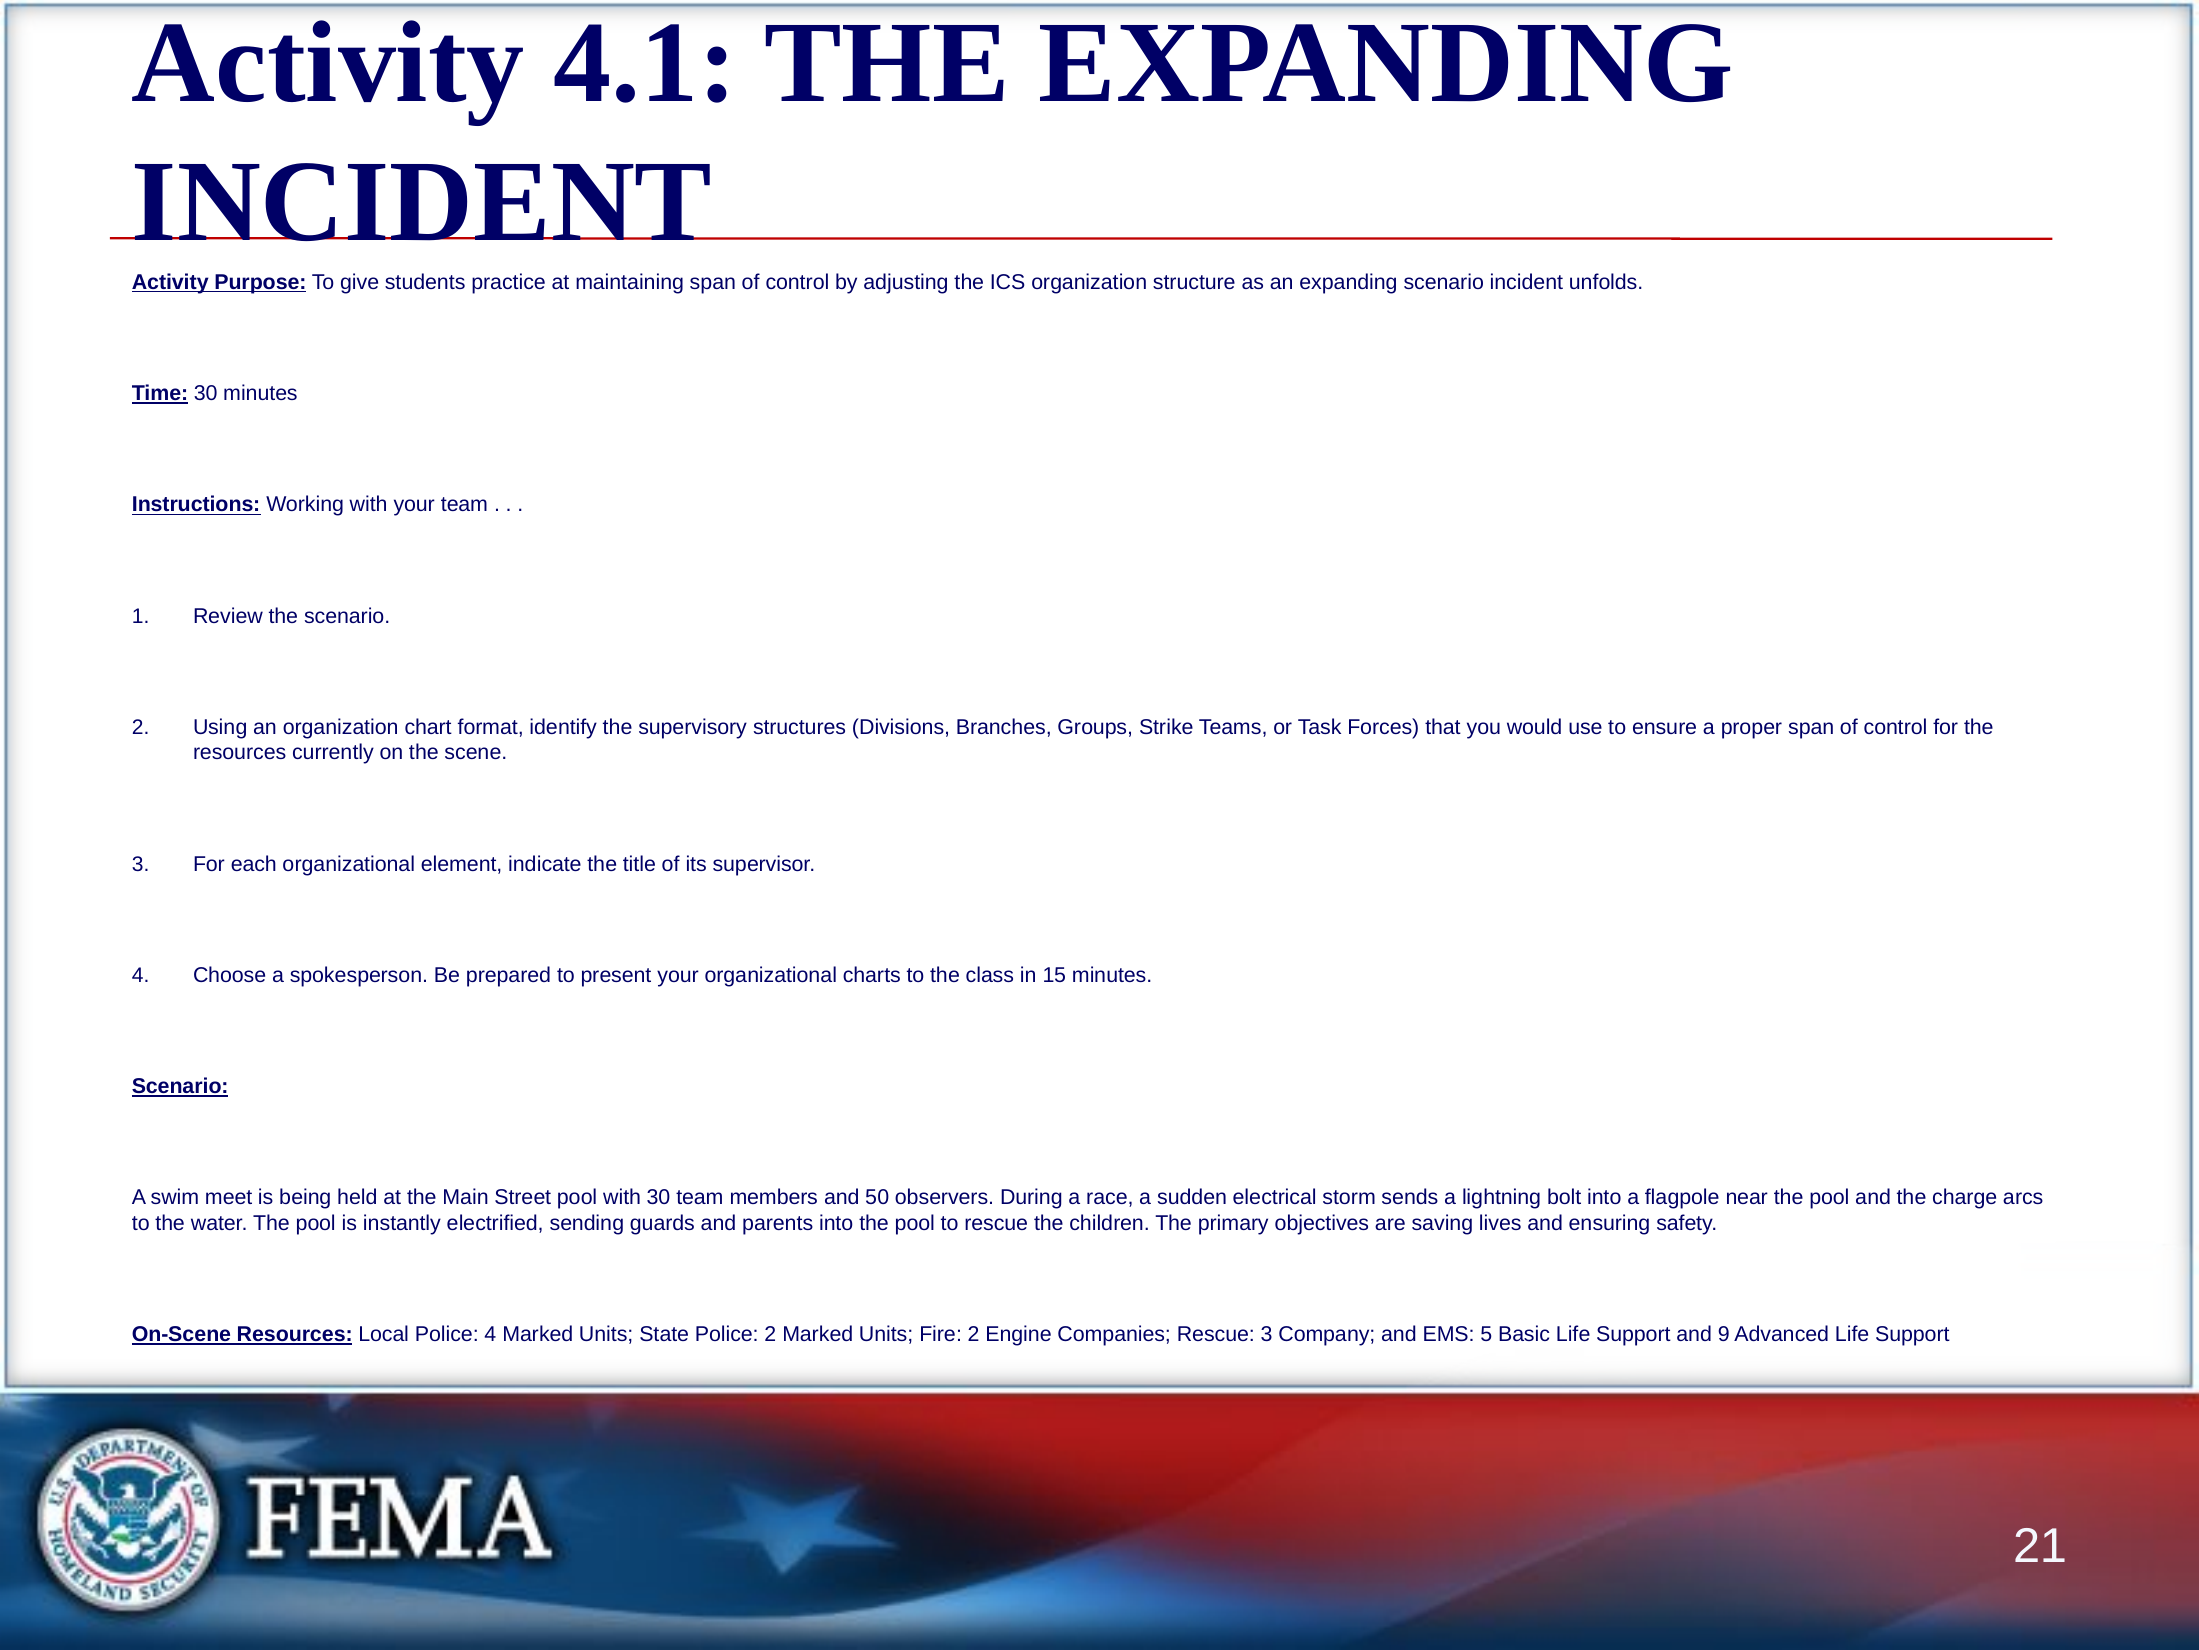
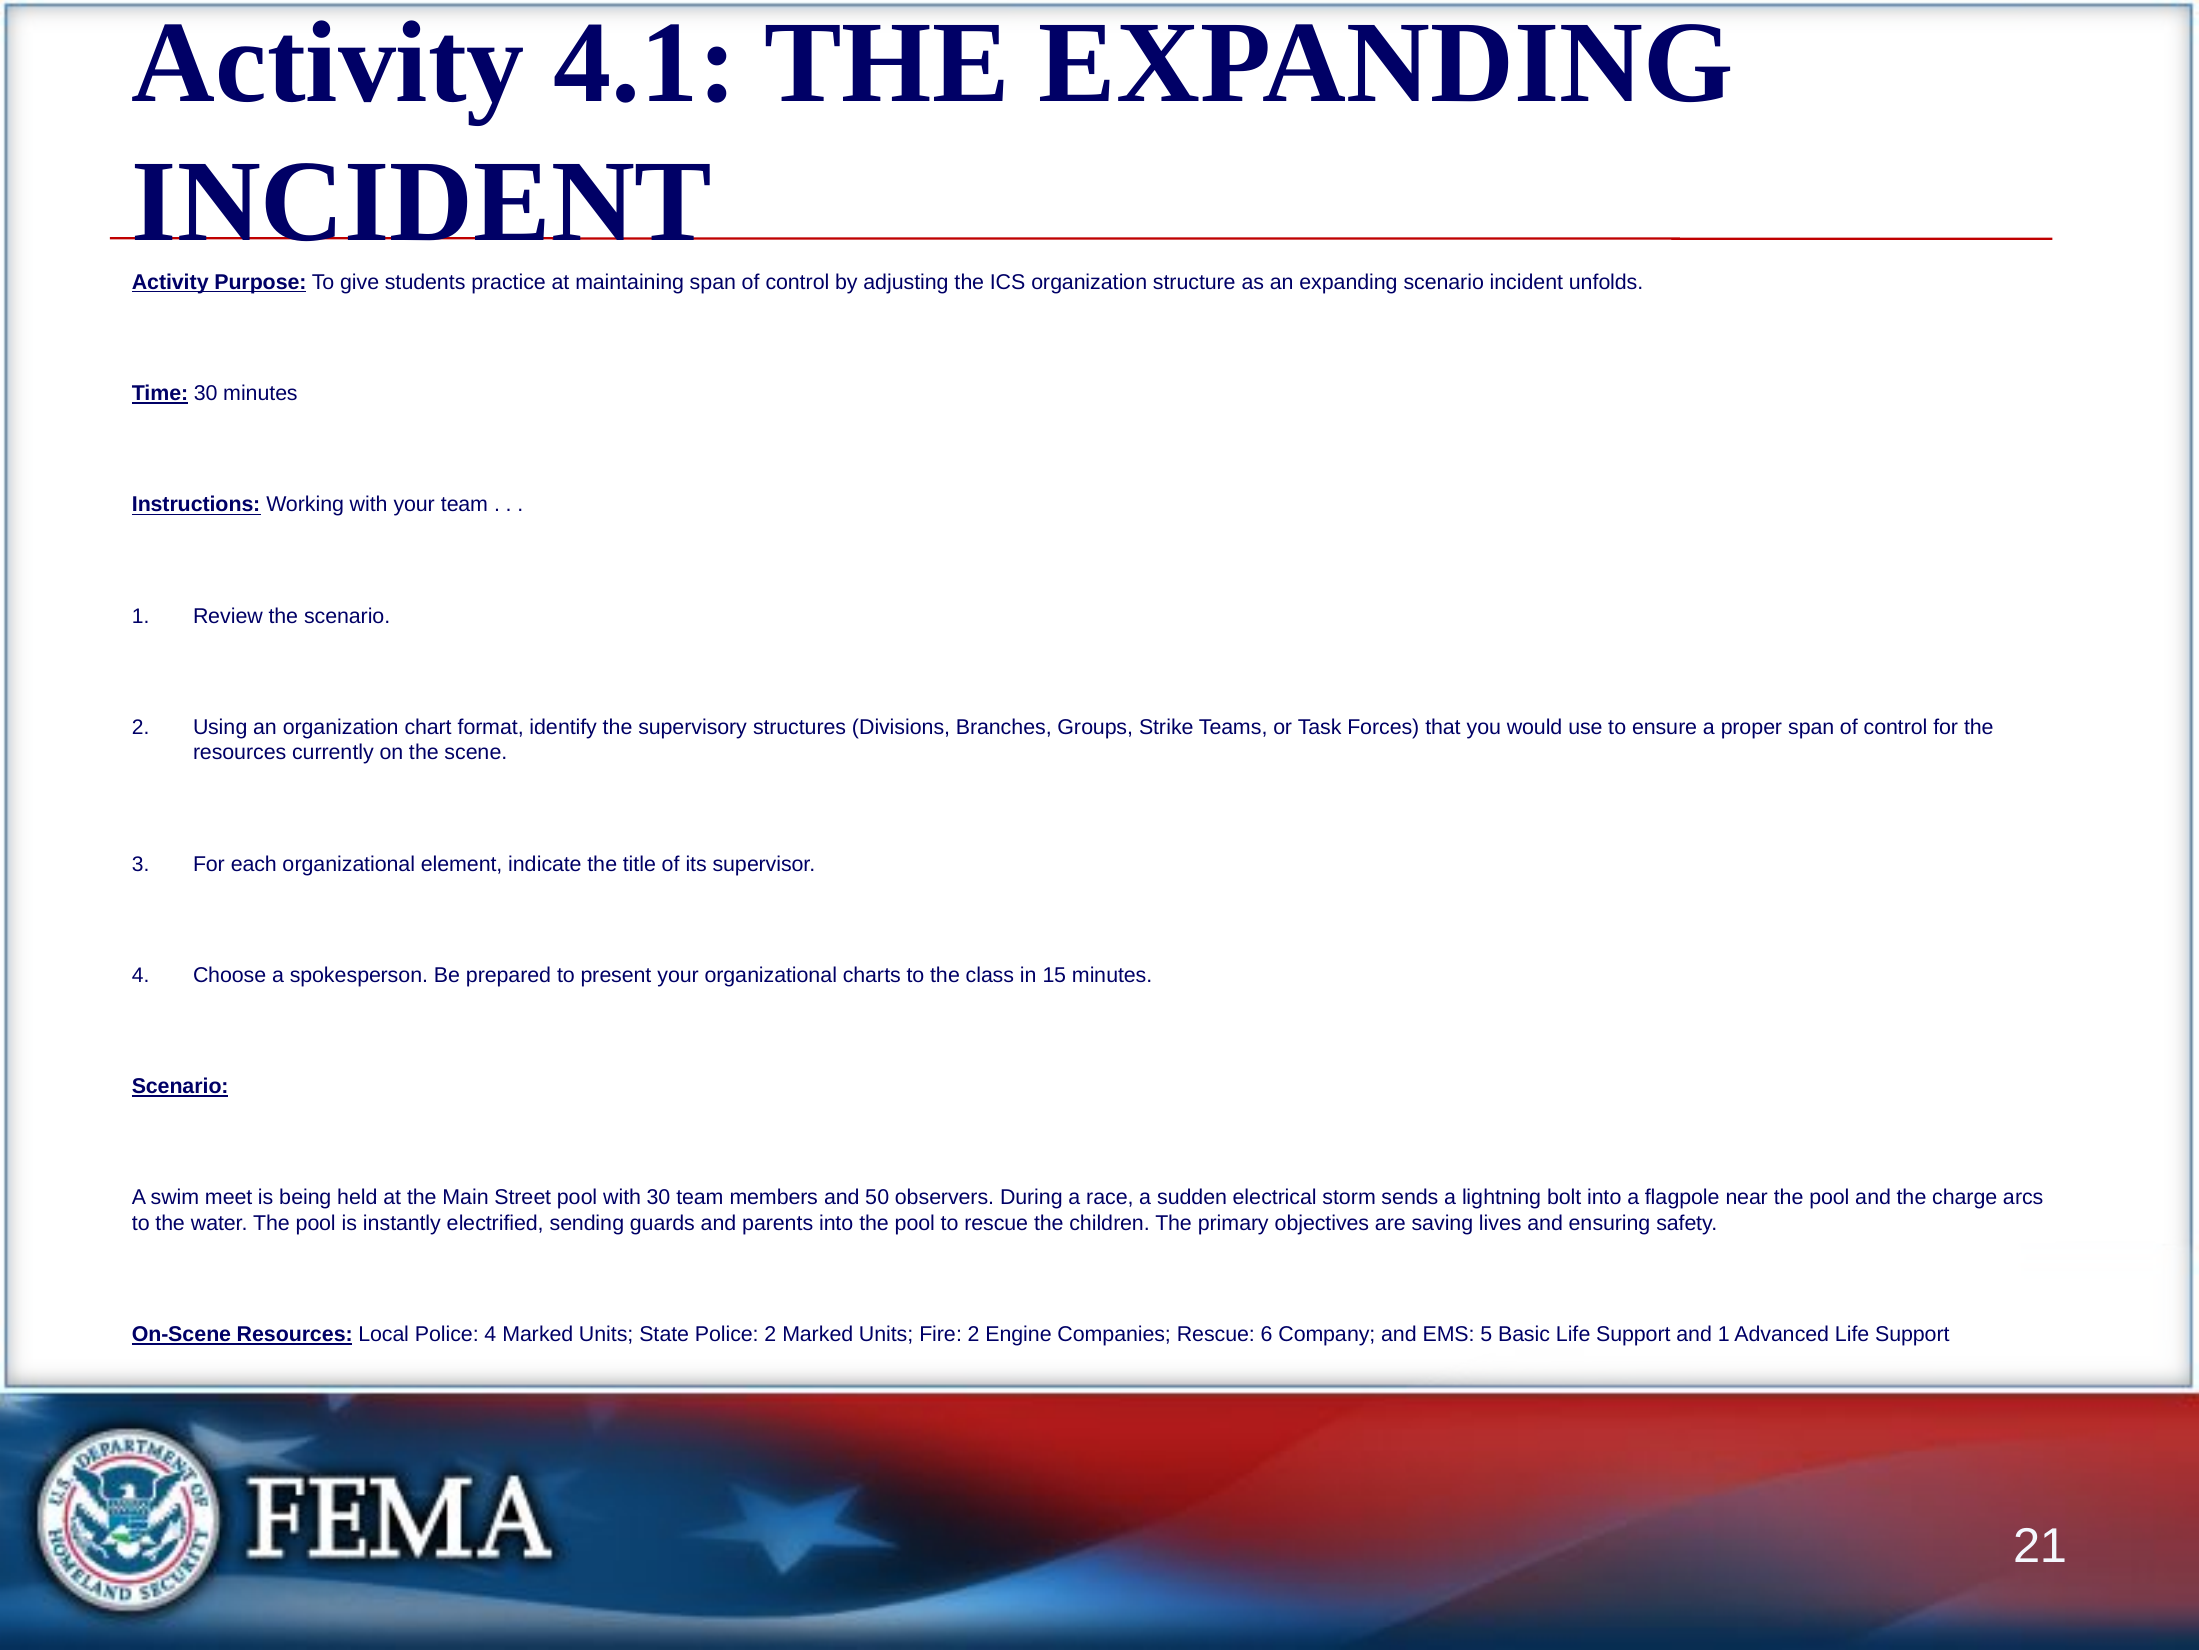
Rescue 3: 3 -> 6 (1266, 1334)
and 9: 9 -> 1 (1724, 1334)
